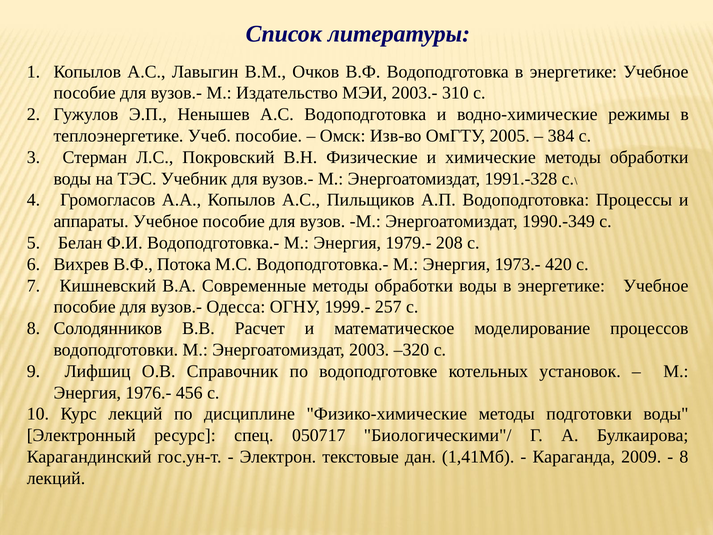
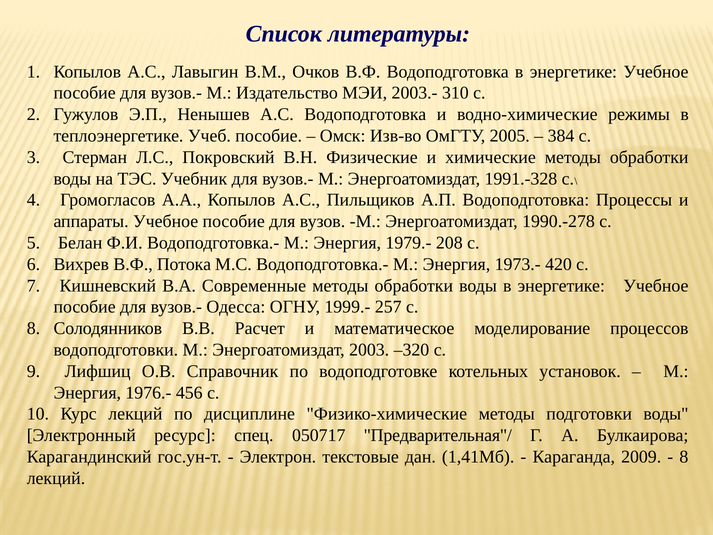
1990.-349: 1990.-349 -> 1990.-278 (558, 221)
Биологическими"/: Биологическими"/ -> Предварительная"/ (438, 435)
